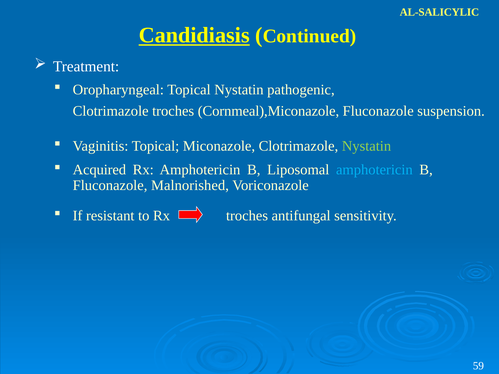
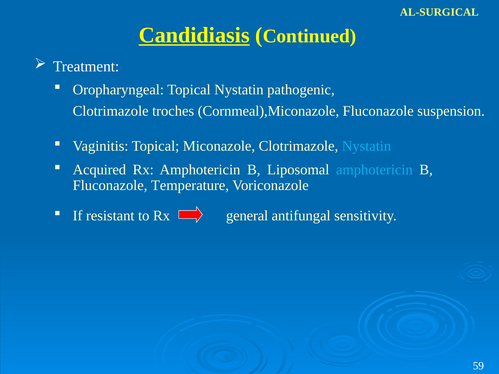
AL-SALICYLIC: AL-SALICYLIC -> AL-SURGICAL (439, 12)
Nystatin colour: light green -> light blue (366, 146)
Malnorished: Malnorished -> Temperature (190, 186)
Rx troches: troches -> general (247, 216)
